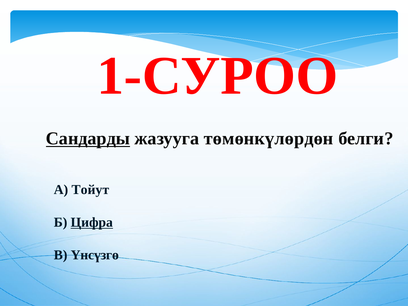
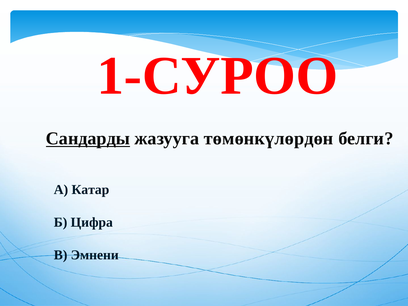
Тойут: Тойут -> Катар (90, 190)
Цифра underline: present -> none (92, 222)
Үнсүзгө: Үнсүзгө -> Эмнени (95, 255)
